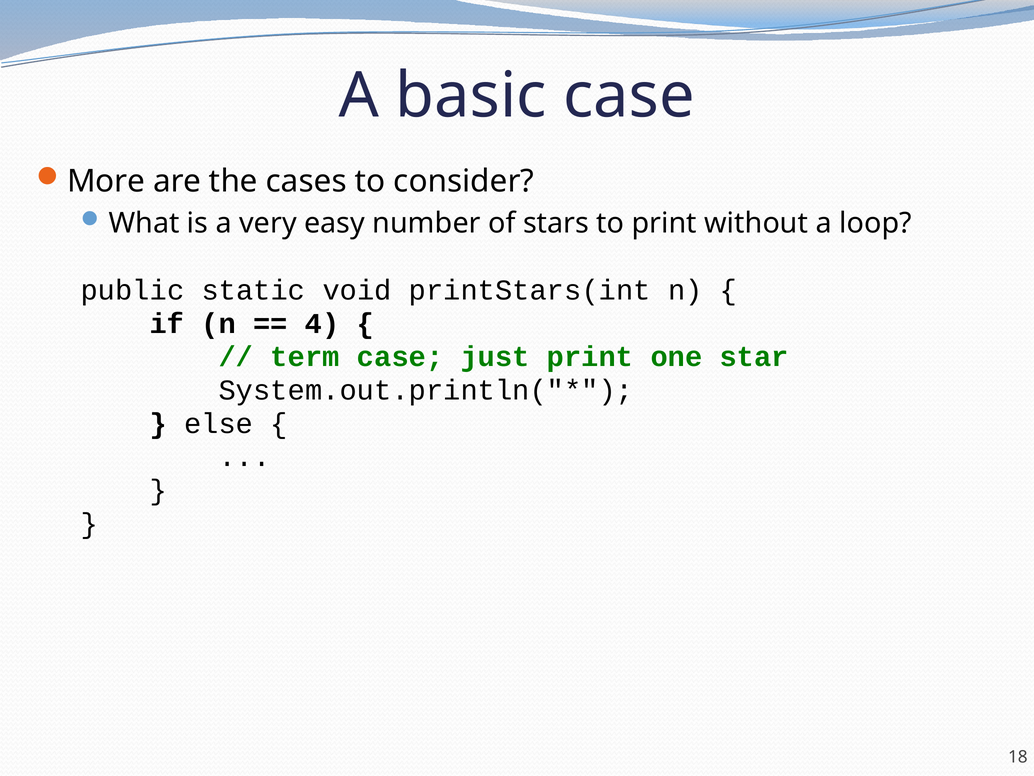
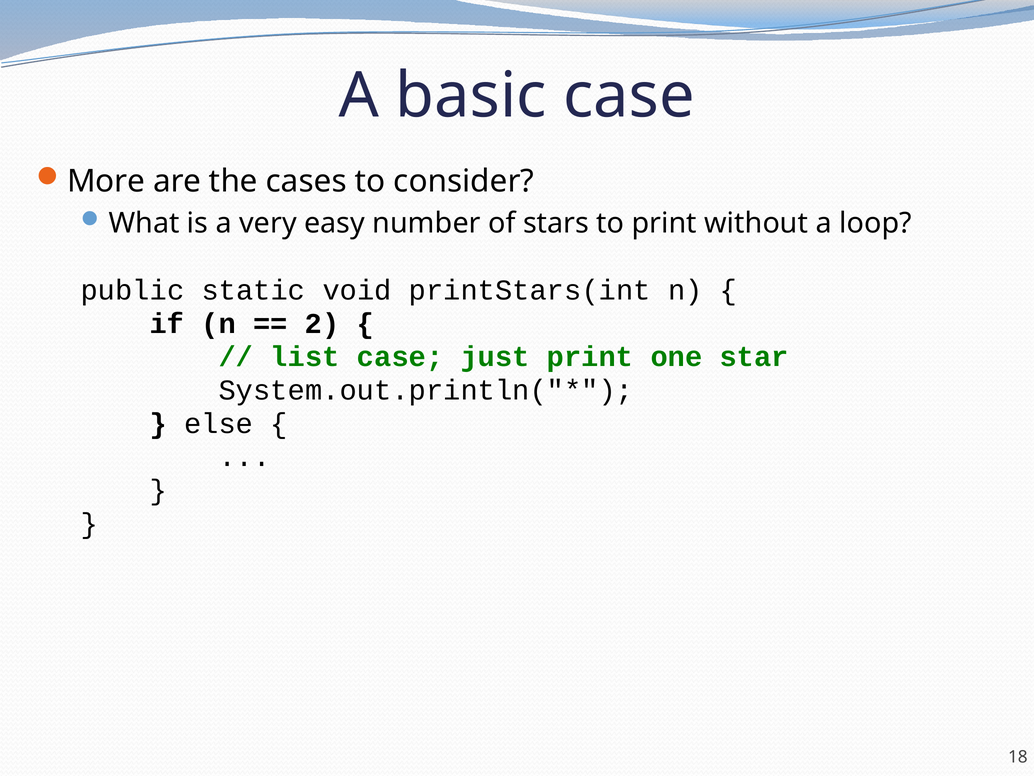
4: 4 -> 2 (322, 323)
term: term -> list (305, 357)
